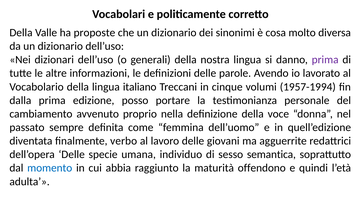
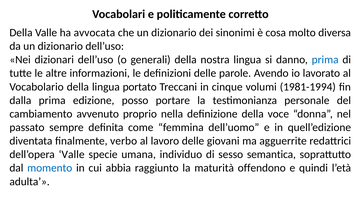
proposte: proposte -> avvocata (94, 33)
prima colour: purple -> blue (325, 60)
italiano: italiano -> portato (140, 87)
1957-1994: 1957-1994 -> 1981-1994 (308, 87)
dell’opera Delle: Delle -> Valle (72, 155)
